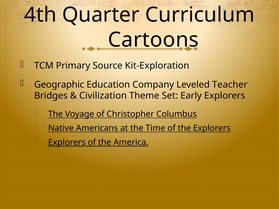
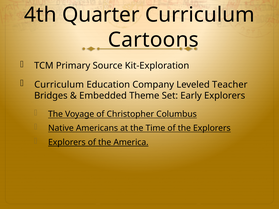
Geographic: Geographic -> Curriculum (59, 85)
Civilization: Civilization -> Embedded (103, 96)
